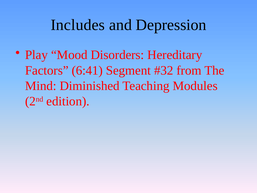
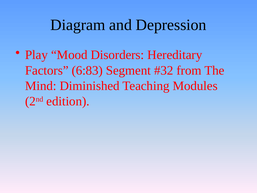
Includes: Includes -> Diagram (78, 25)
6:41: 6:41 -> 6:83 (87, 70)
